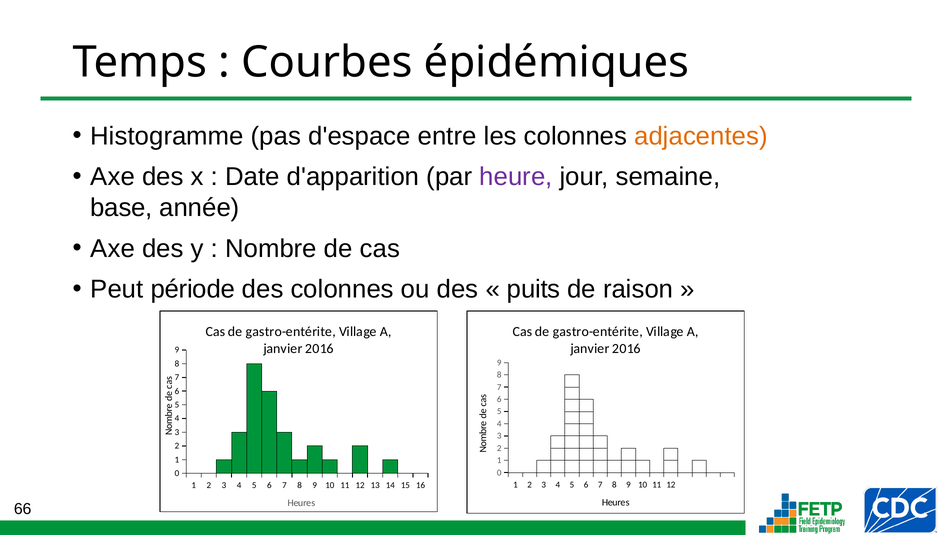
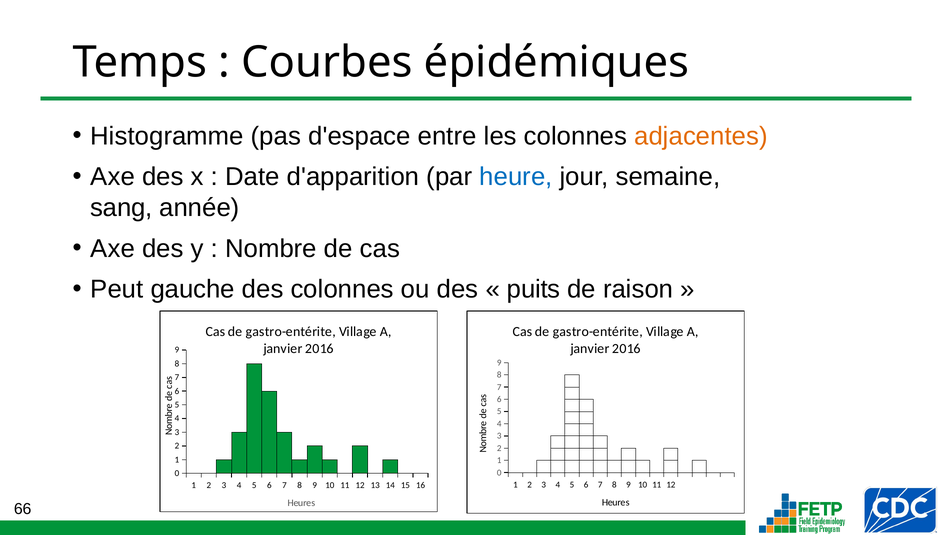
heure colour: purple -> blue (516, 177)
base: base -> sang (121, 208)
période: période -> gauche (193, 290)
